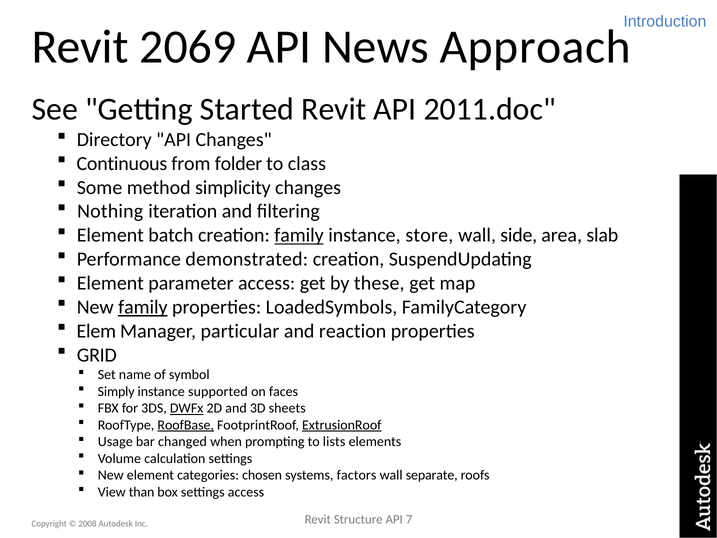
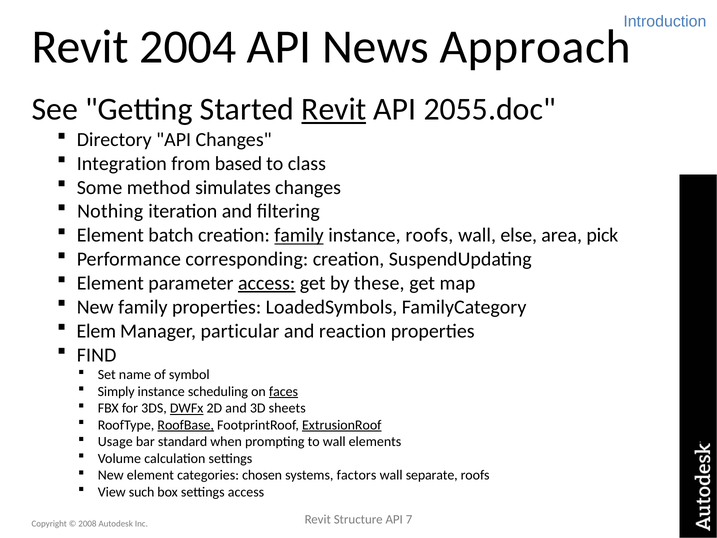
2069: 2069 -> 2004 (188, 47)
Revit underline: none -> present (334, 109)
2011.doc: 2011.doc -> 2055.doc (490, 109)
Continuous: Continuous -> Integration (122, 163)
folder: folder -> based (238, 163)
simplicity: simplicity -> simulates (233, 187)
instance store: store -> roofs (429, 235)
side: side -> else (519, 235)
slab: slab -> pick (602, 235)
demonstrated: demonstrated -> corresponding (247, 259)
access underline: none -> present (267, 283)
family underline: present -> none (143, 307)
GRID: GRID -> FIND (97, 355)
supported: supported -> scheduling (218, 391)
faces underline: none -> present (284, 391)
changed: changed -> standard (183, 442)
to lists: lists -> wall (334, 442)
than: than -> such (142, 492)
